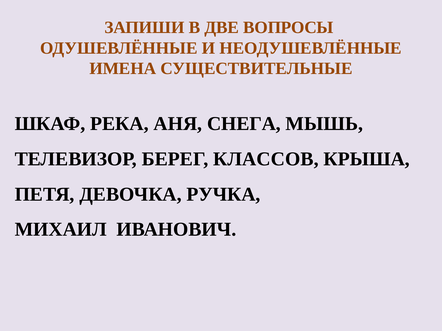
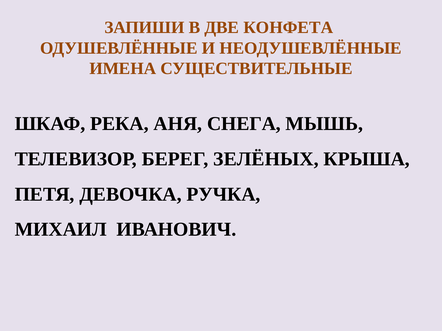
ВОПРОСЫ: ВОПРОСЫ -> КОНФЕТА (288, 28)
КЛАССОВ: КЛАССОВ -> ЗЕЛЁНЫХ (266, 159)
